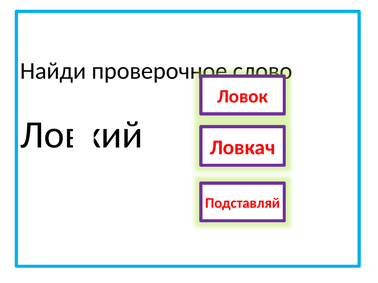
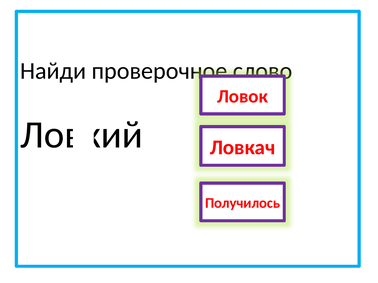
Подставляй: Подставляй -> Получилось (243, 203)
